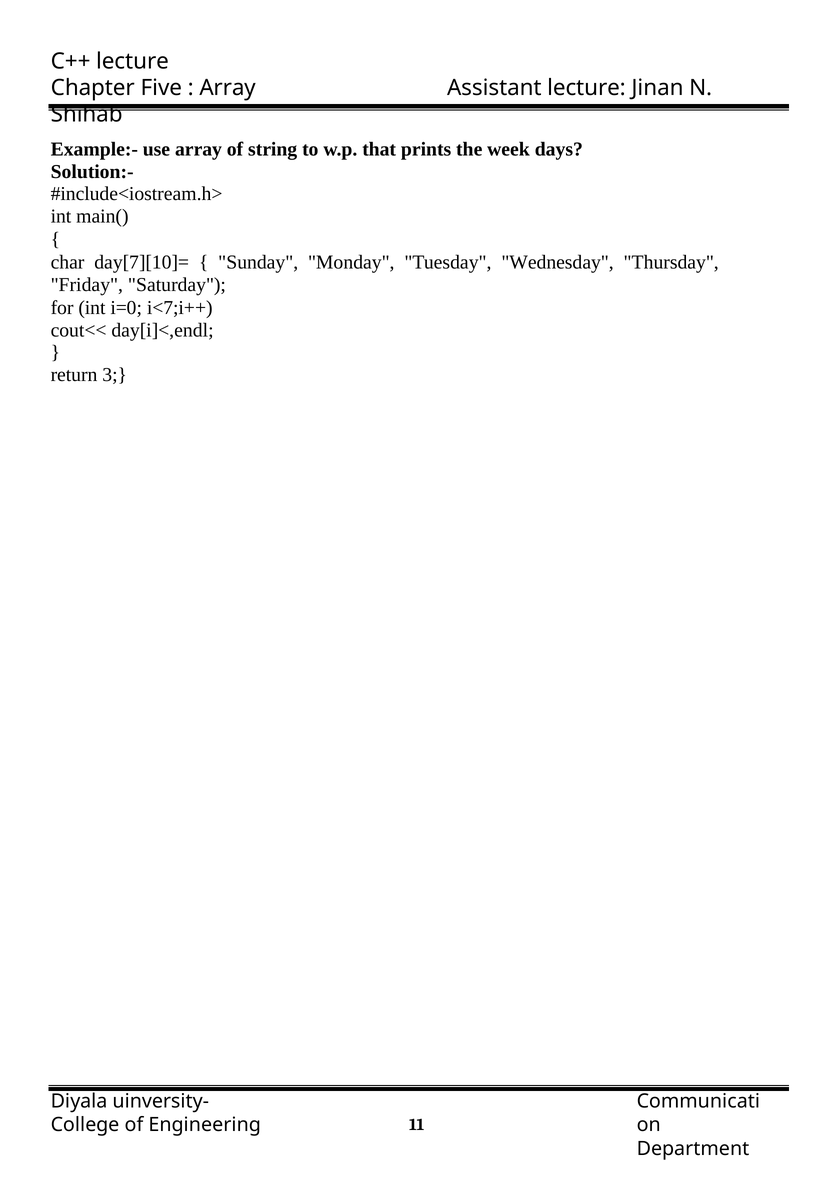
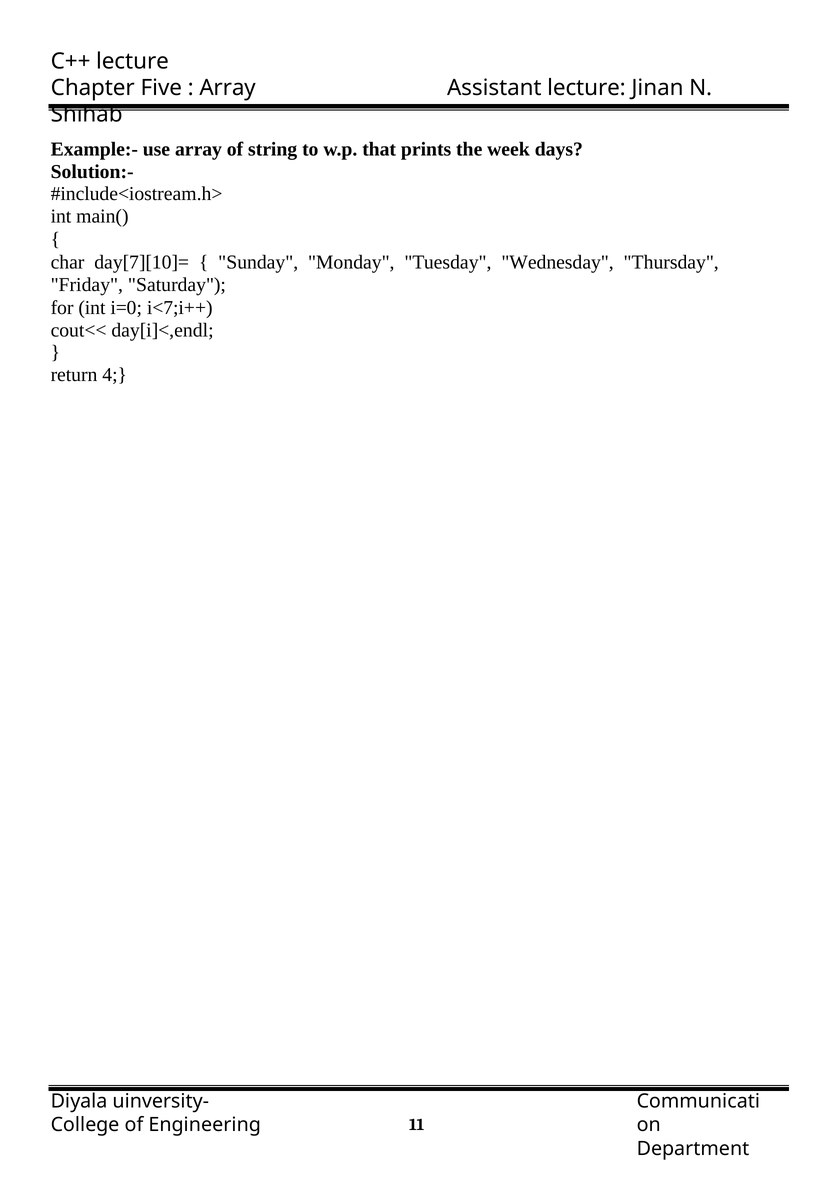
3: 3 -> 4 (115, 375)
